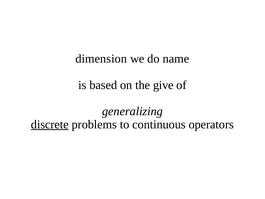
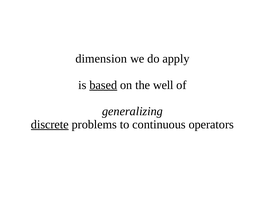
name: name -> apply (176, 59)
based underline: none -> present (103, 85)
give: give -> well (163, 85)
